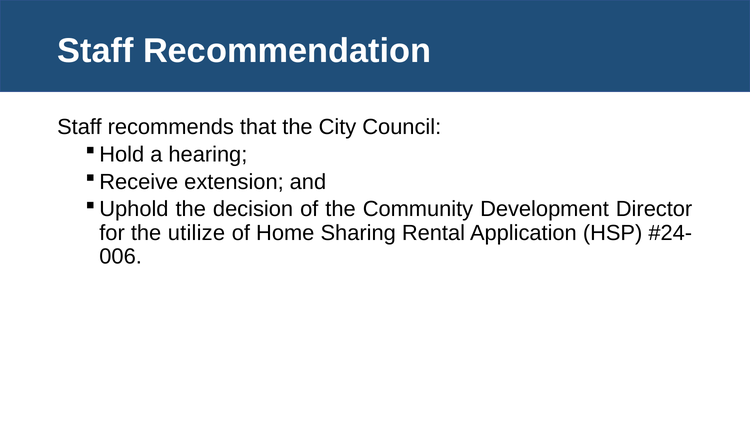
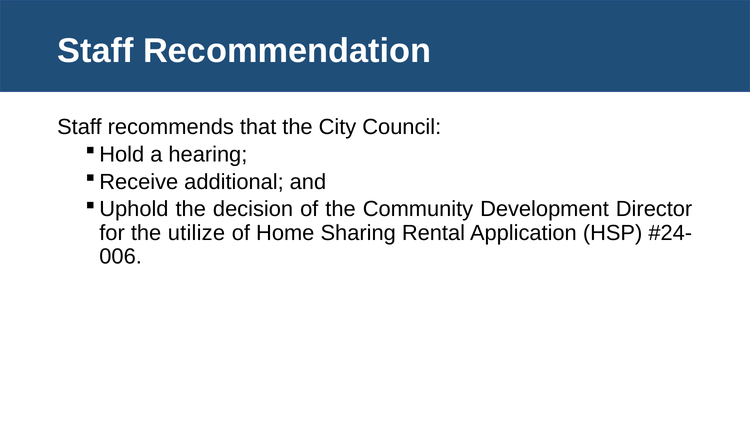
extension: extension -> additional (234, 182)
